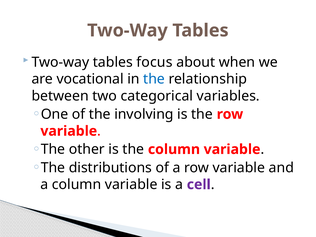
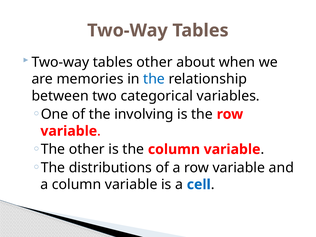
tables focus: focus -> other (155, 62)
vocational: vocational -> memories (90, 79)
cell colour: purple -> blue (199, 185)
